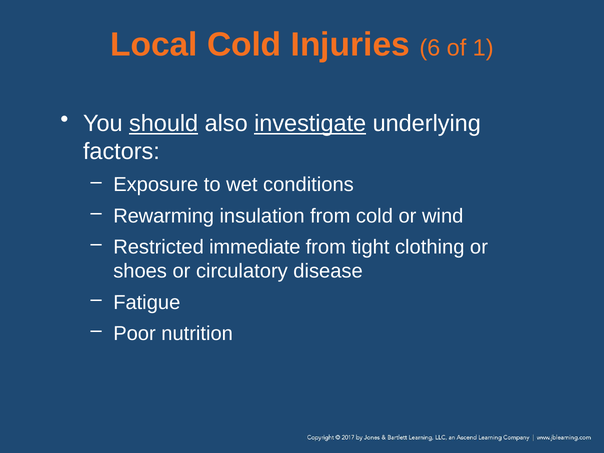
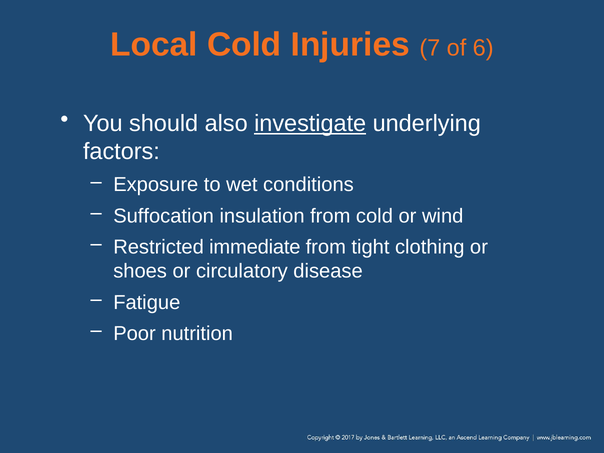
6: 6 -> 7 (430, 48)
1: 1 -> 6 (483, 48)
should underline: present -> none (164, 123)
Rewarming: Rewarming -> Suffocation (164, 216)
